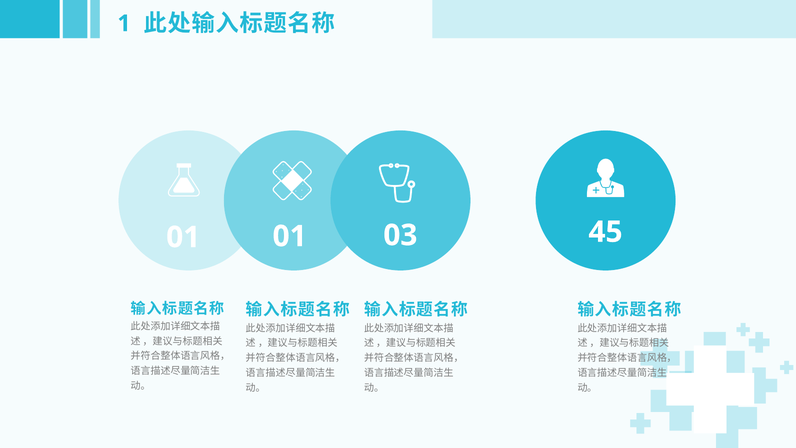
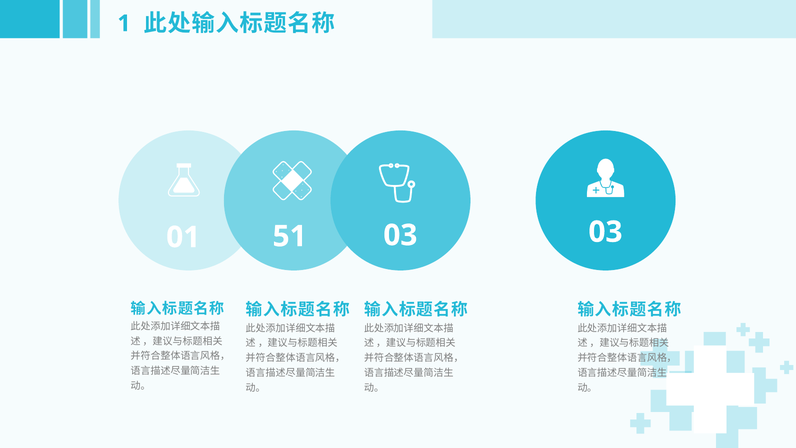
01 01: 01 -> 51 (290, 236)
03 45: 45 -> 03 (605, 232)
